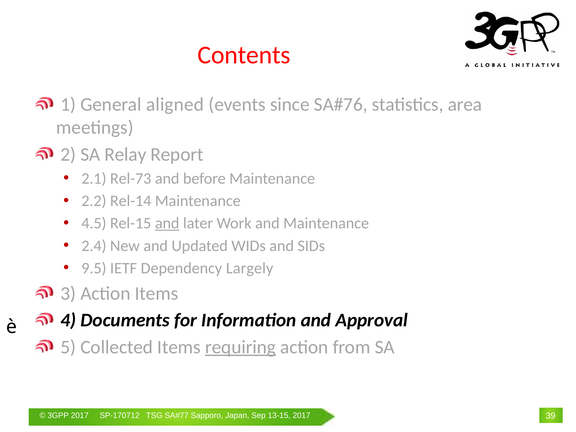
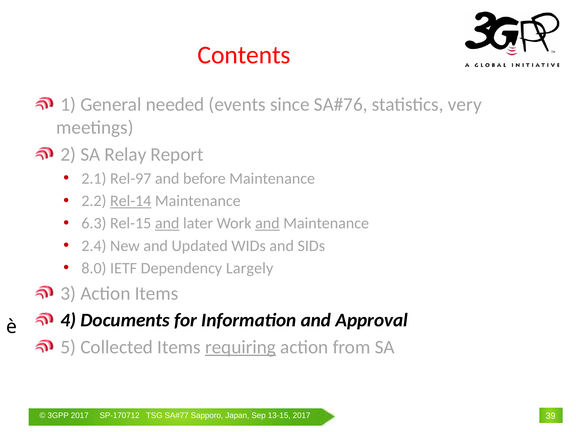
aligned: aligned -> needed (175, 105)
area: area -> very (465, 105)
Rel-73: Rel-73 -> Rel-97 (131, 179)
Rel-14 underline: none -> present (131, 201)
4.5: 4.5 -> 6.3 (94, 223)
and underline: none -> present (267, 223)
9.5: 9.5 -> 8.0 (94, 268)
